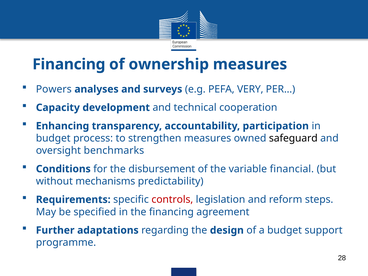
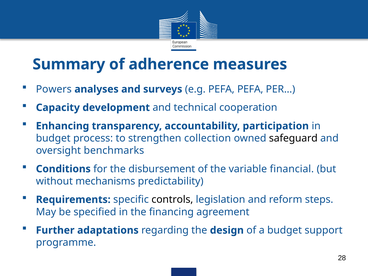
Financing: Financing -> Summary (69, 64)
ownership: ownership -> adherence (169, 64)
PEFA VERY: VERY -> PEFA (250, 89)
strengthen measures: measures -> collection (208, 138)
controls colour: red -> black (172, 200)
